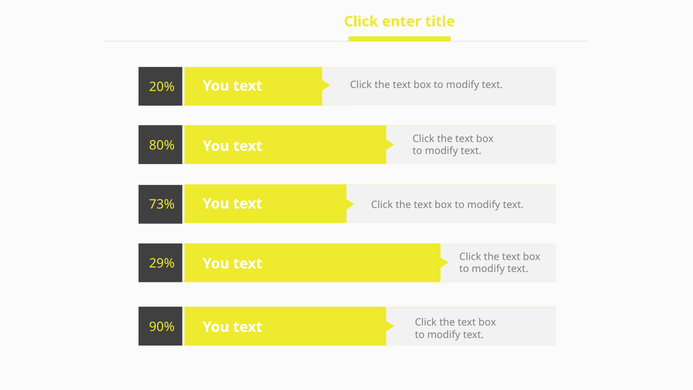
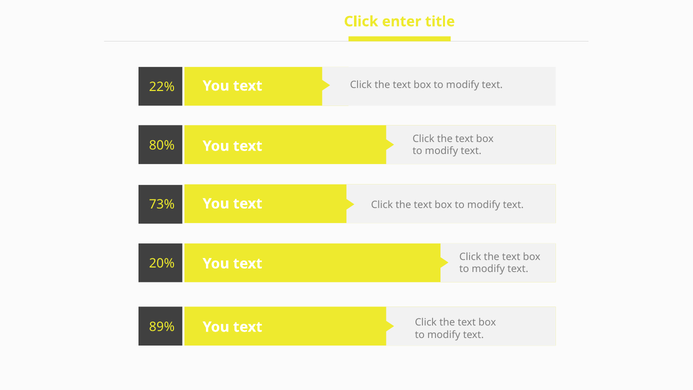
20%: 20% -> 22% (162, 87)
29%: 29% -> 20% (162, 263)
90%: 90% -> 89% (162, 327)
